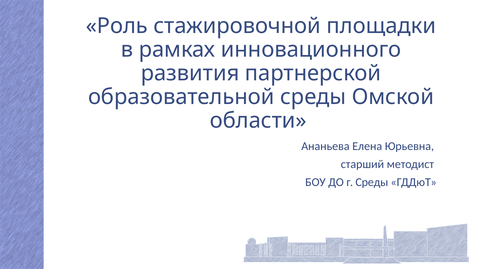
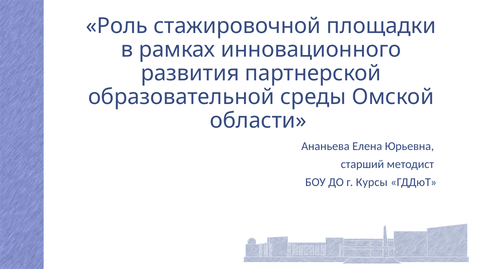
г Среды: Среды -> Курсы (372, 182)
